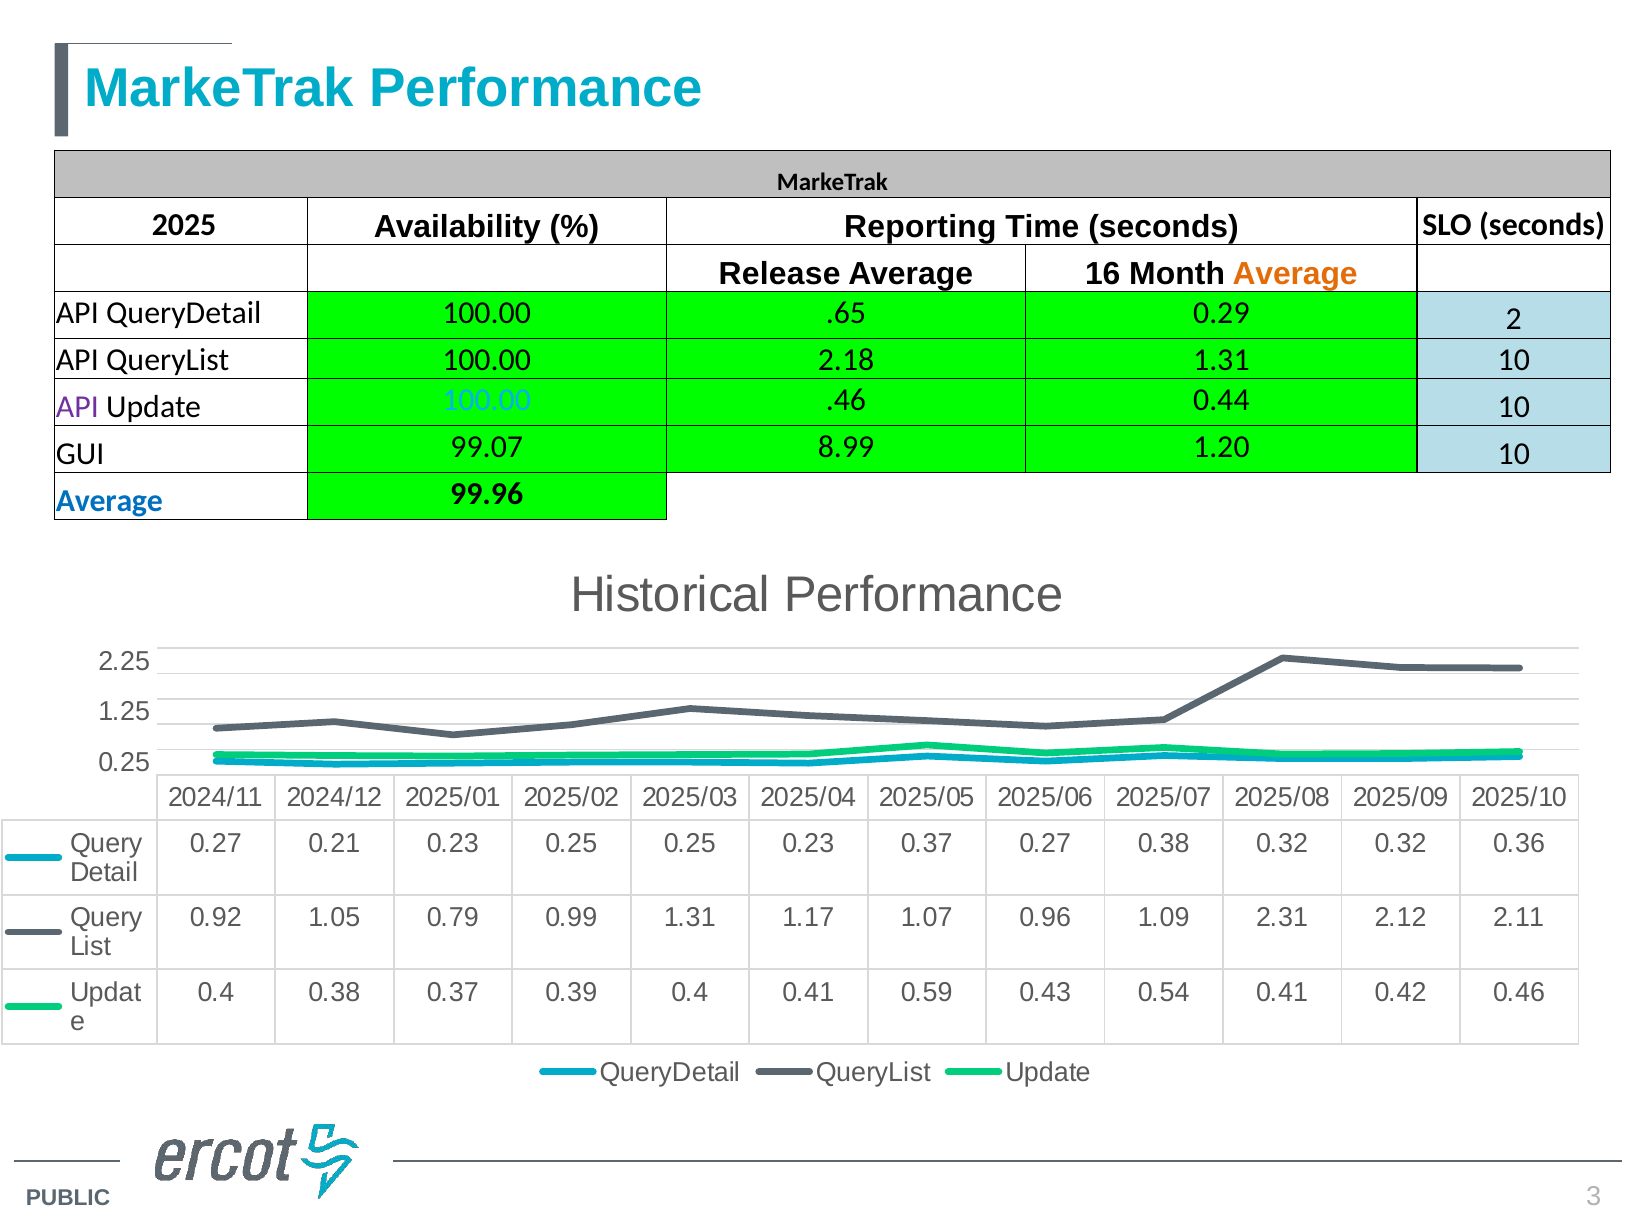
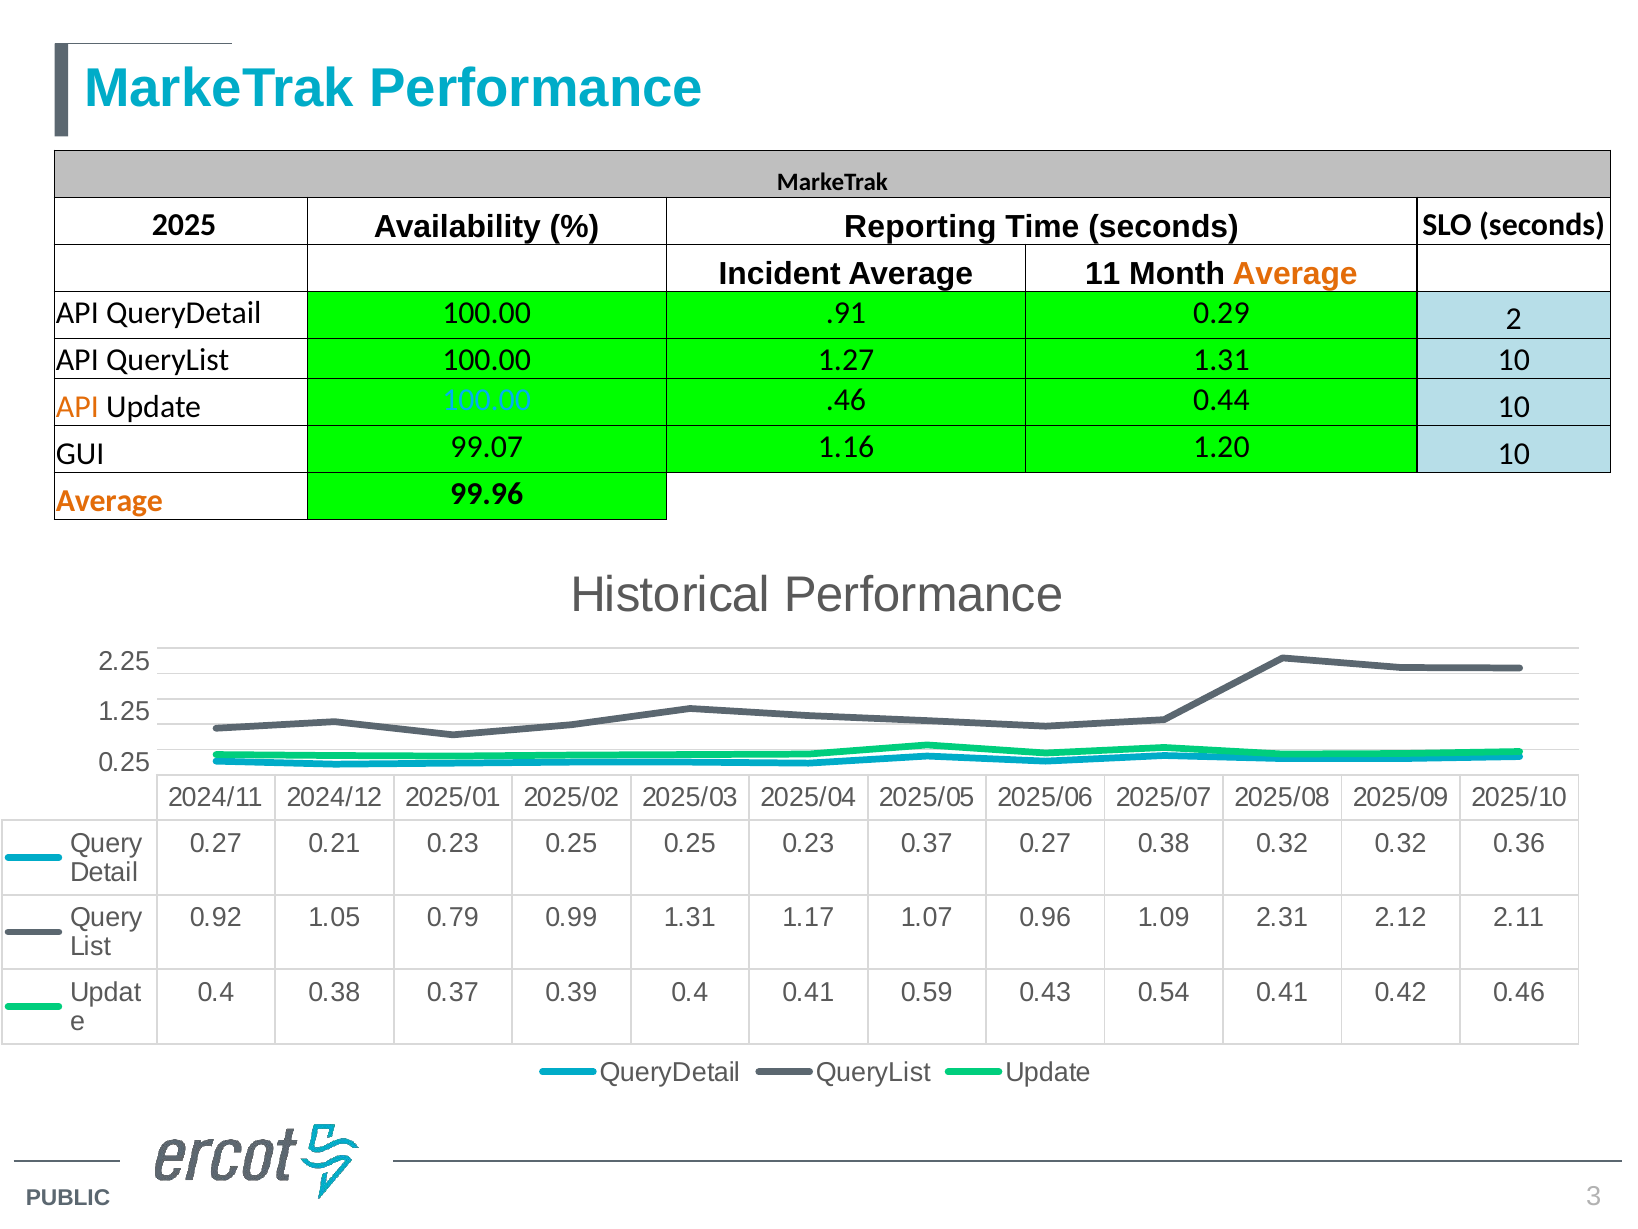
Release: Release -> Incident (780, 274)
16: 16 -> 11 (1103, 274)
.65: .65 -> .91 (846, 312)
2.18: 2.18 -> 1.27 (846, 359)
API colour: purple -> orange (77, 406)
8.99: 8.99 -> 1.16 (846, 447)
Average colour: blue -> orange (109, 500)
